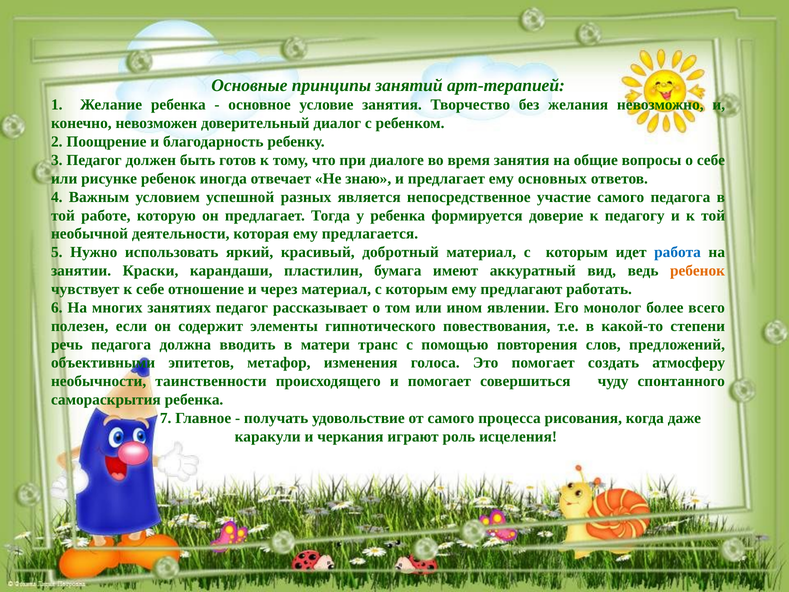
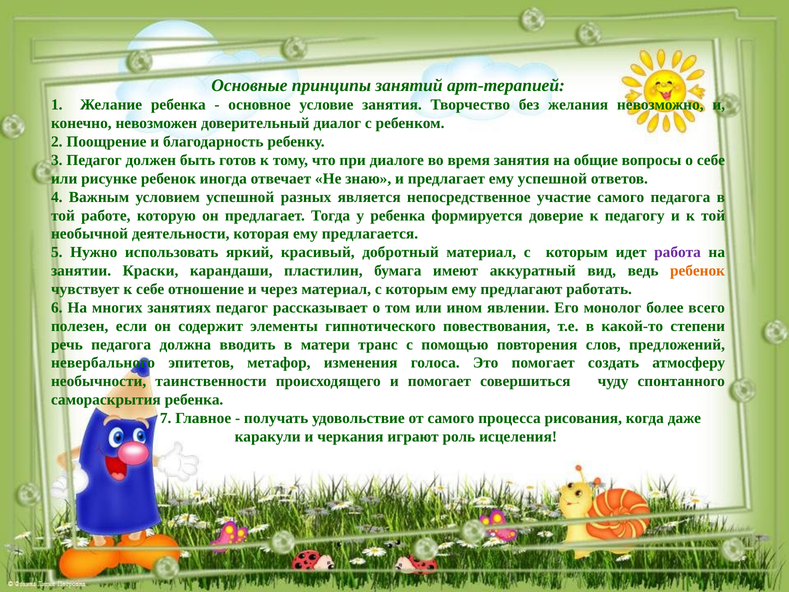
ему основных: основных -> успешной (552, 179)
работа colour: blue -> purple (678, 252)
объективными: объективными -> невербального (103, 363)
